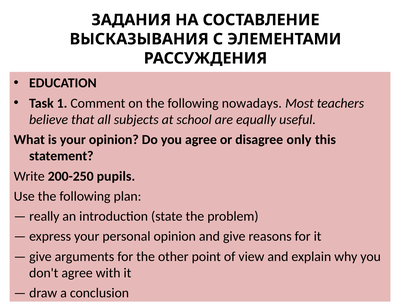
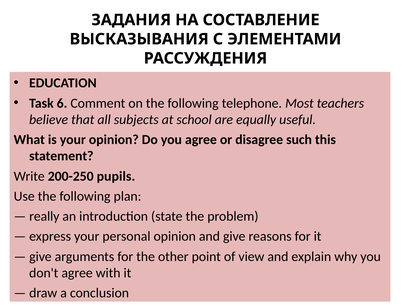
1: 1 -> 6 (62, 103)
nowadays: nowadays -> telephone (252, 103)
only: only -> such (299, 140)
